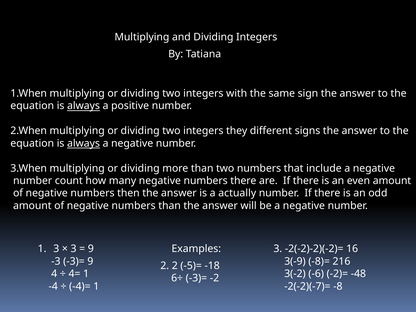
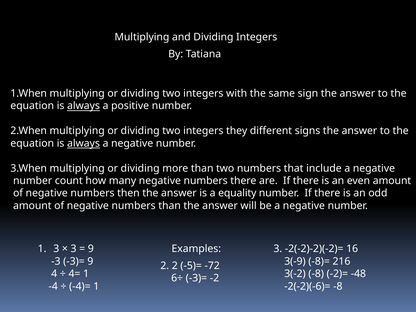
actually: actually -> equality (237, 193)
-18: -18 -> -72 (212, 266)
3(-2 -6: -6 -> -8 (316, 274)
-2(-2)(-7)=: -2(-2)(-7)= -> -2(-2)(-6)= (307, 286)
